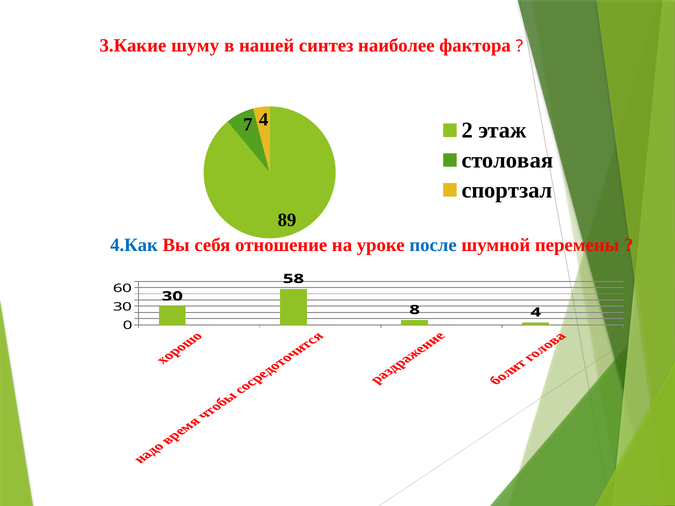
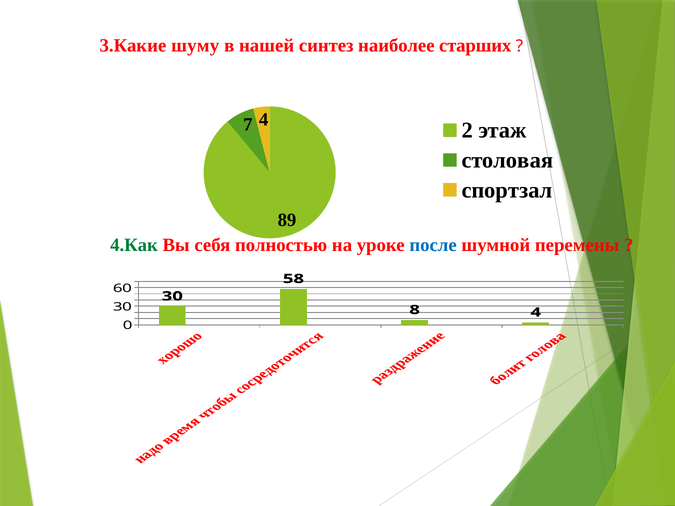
фактора: фактора -> старших (475, 46)
4.Как colour: blue -> green (134, 245)
отношение: отношение -> полностью (281, 245)
